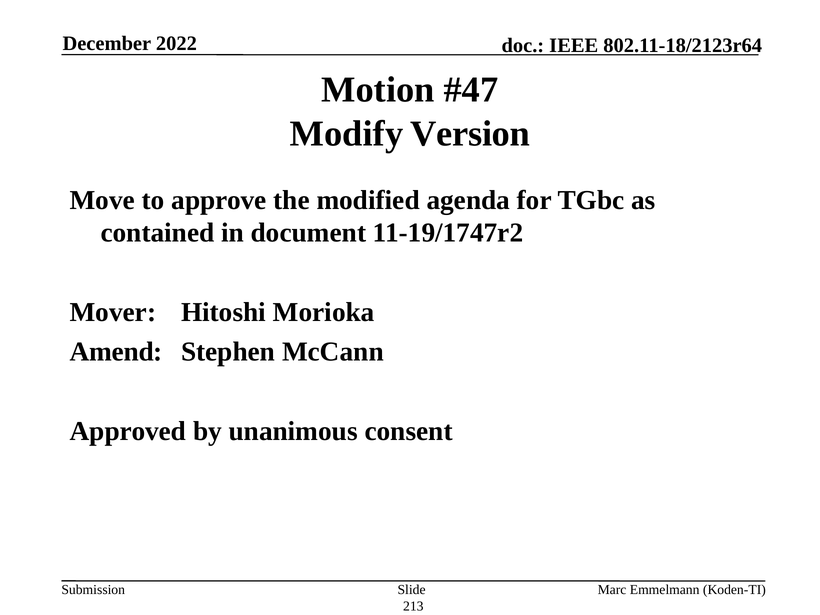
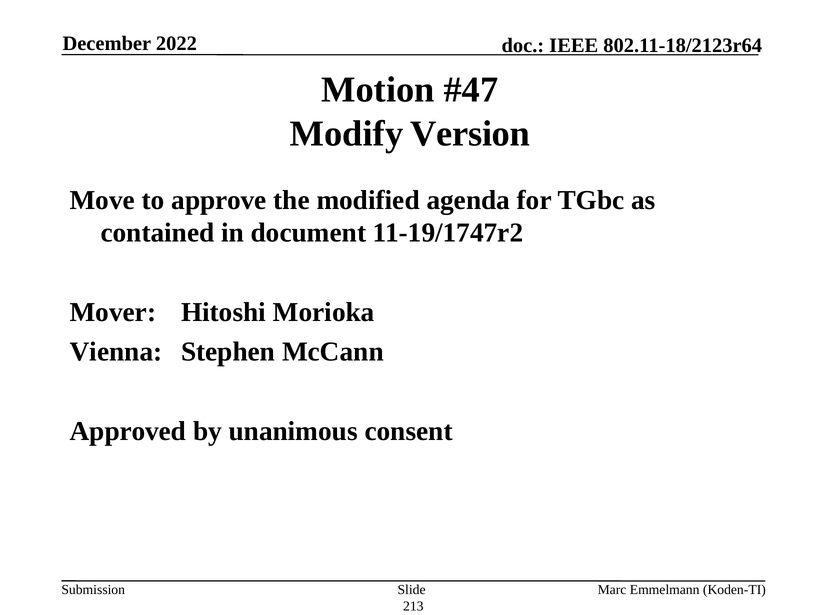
Amend: Amend -> Vienna (116, 352)
